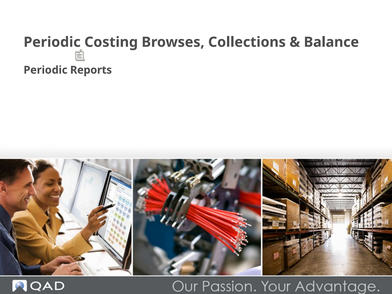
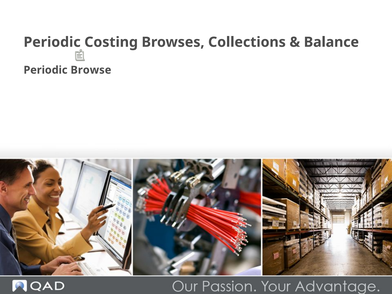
Reports: Reports -> Browse (91, 70)
